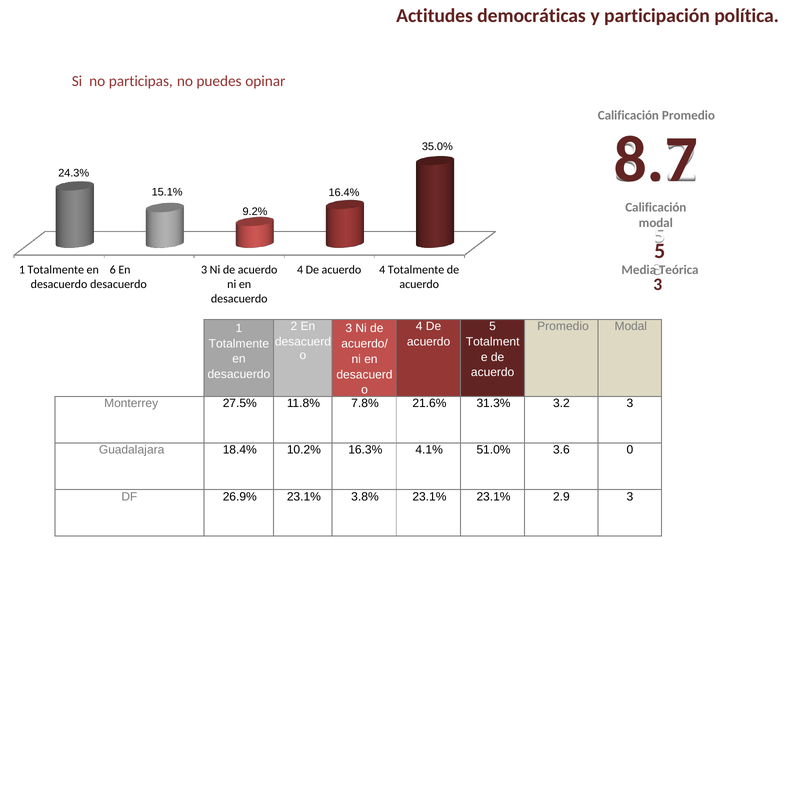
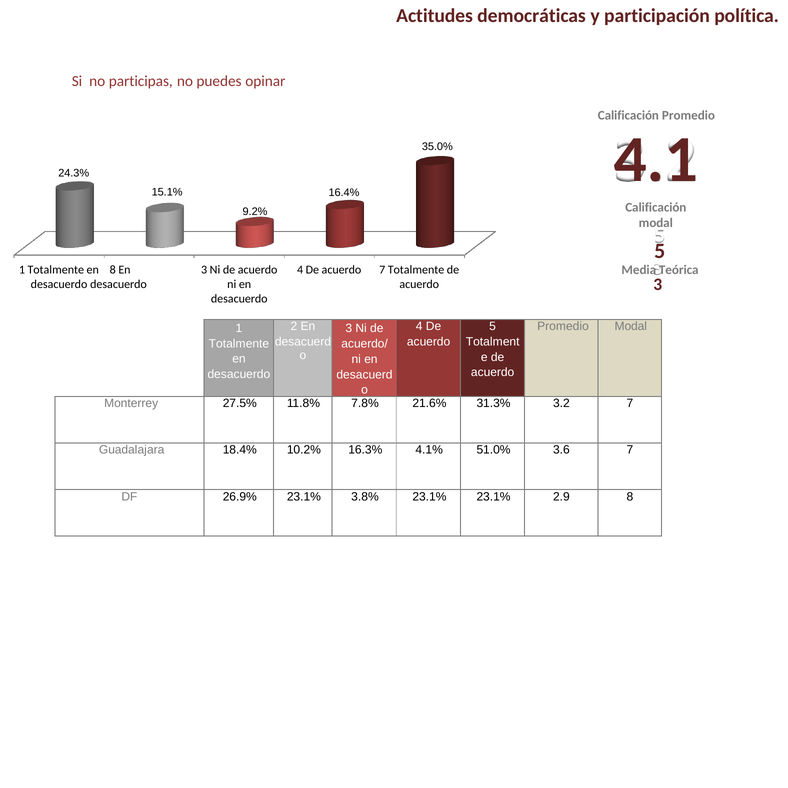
8.7: 8.7 -> 4.1 (656, 160)
acuerdo 4: 4 -> 7 (382, 270)
en 6: 6 -> 8 (113, 270)
3.2 3: 3 -> 7 (630, 403)
3.6 0: 0 -> 7 (630, 450)
2.9 3: 3 -> 8 (630, 497)
